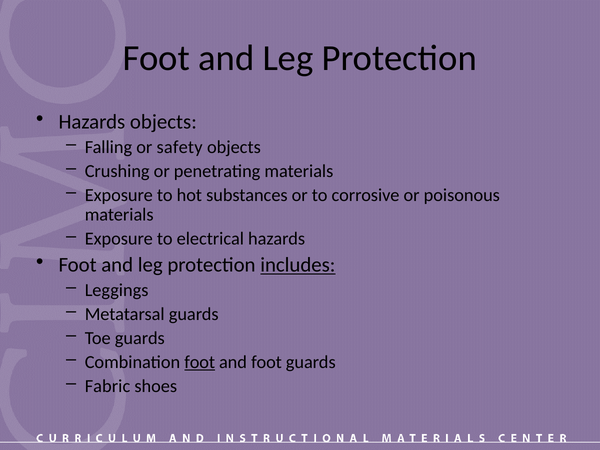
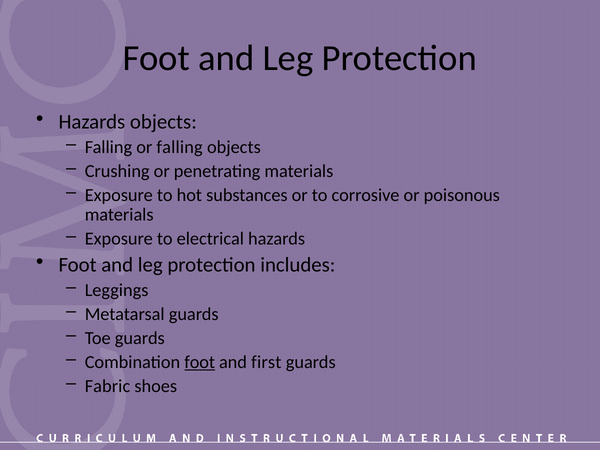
or safety: safety -> falling (180, 147)
includes underline: present -> none (298, 265)
and foot: foot -> first (266, 362)
